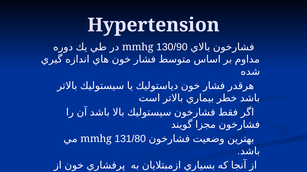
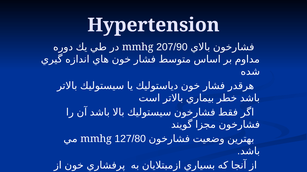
130/90: 130/90 -> 207/90 (172, 47)
131/80: 131/80 -> 127/80 (130, 139)
